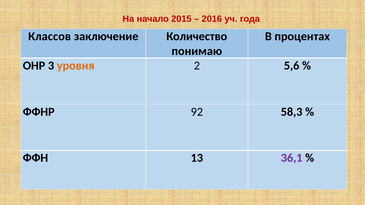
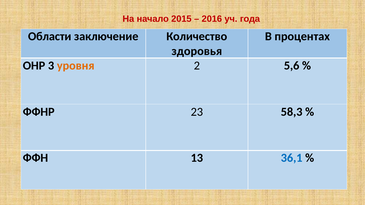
Классов: Классов -> Области (50, 36)
понимаю: понимаю -> здоровья (197, 51)
92: 92 -> 23 (197, 112)
36,1 colour: purple -> blue (292, 158)
